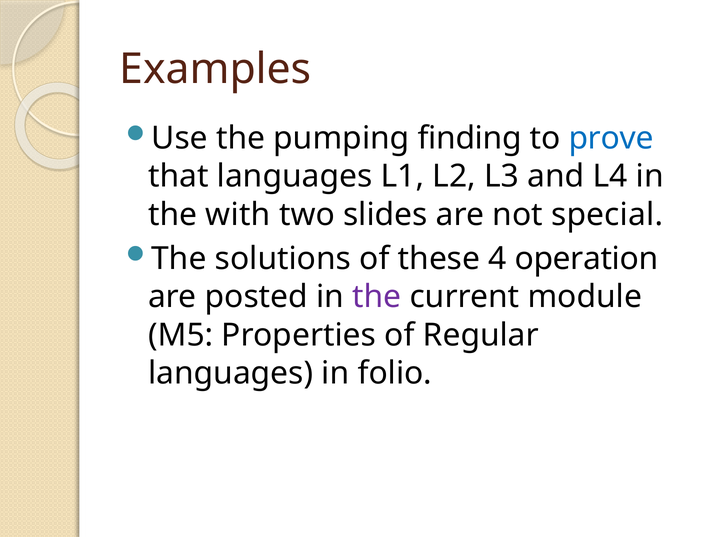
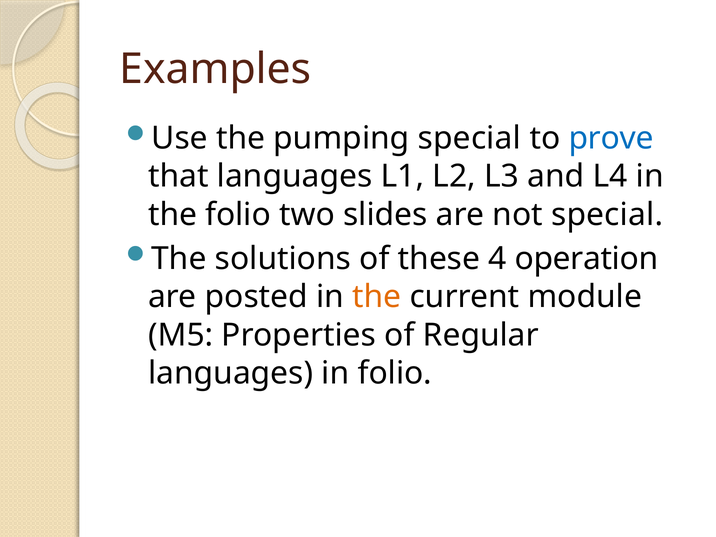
pumping finding: finding -> special (469, 138)
the with: with -> folio (238, 215)
the colour: purple -> orange (377, 297)
